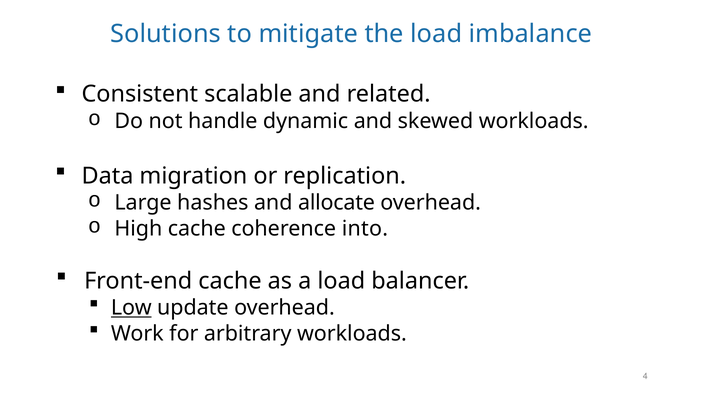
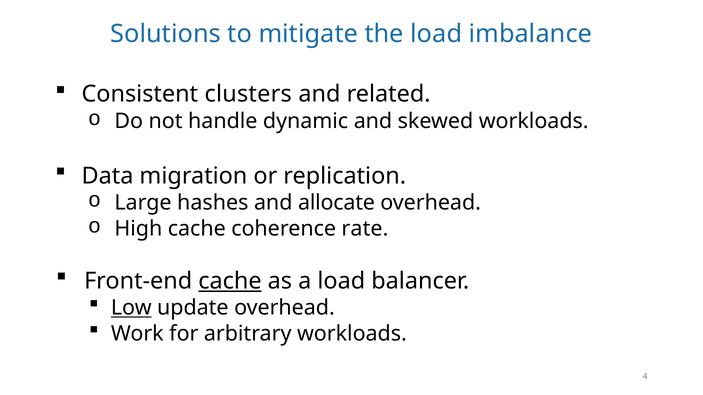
scalable: scalable -> clusters (248, 94)
into: into -> rate (365, 229)
cache underline: none -> present (230, 281)
